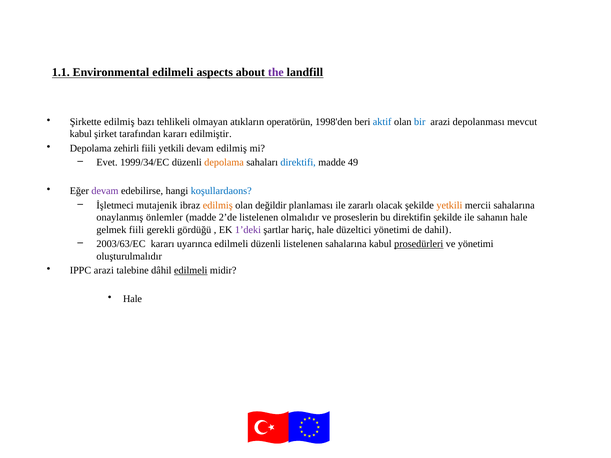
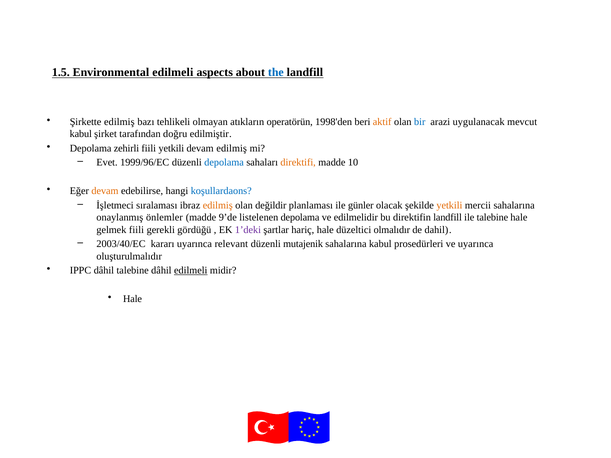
1.1: 1.1 -> 1.5 (61, 73)
the colour: purple -> blue (276, 73)
aktif colour: blue -> orange (382, 122)
depolanması: depolanması -> uygulanacak (479, 122)
tarafından kararı: kararı -> doğru (175, 134)
1999/34/EC: 1999/34/EC -> 1999/96/EC (145, 163)
depolama colour: orange -> blue (224, 163)
direktifi colour: blue -> orange (298, 163)
49: 49 -> 10 (353, 163)
devam colour: purple -> orange (105, 191)
mutajenik: mutajenik -> sıralaması (157, 205)
zararlı: zararlı -> günler (361, 205)
2’de: 2’de -> 9’de (228, 218)
listelenen olmalıdır: olmalıdır -> depolama (300, 218)
proseslerin: proseslerin -> edilmelidir (356, 218)
direktifin şekilde: şekilde -> landfill (448, 218)
ile sahanın: sahanın -> talebine (492, 218)
düzeltici yönetimi: yönetimi -> olmalıdır (392, 230)
2003/63/EC: 2003/63/EC -> 2003/40/EC (121, 244)
uyarınca edilmeli: edilmeli -> relevant (231, 244)
düzenli listelenen: listelenen -> mutajenik (303, 244)
prosedürleri underline: present -> none (419, 244)
ve yönetimi: yönetimi -> uyarınca (476, 244)
IPPC arazi: arazi -> dâhil (104, 271)
